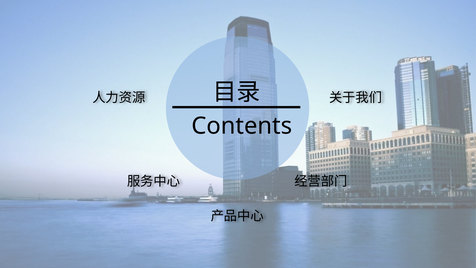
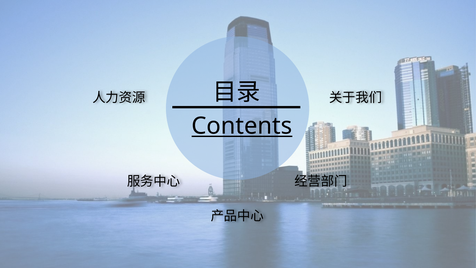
Contents underline: none -> present (242, 126)
